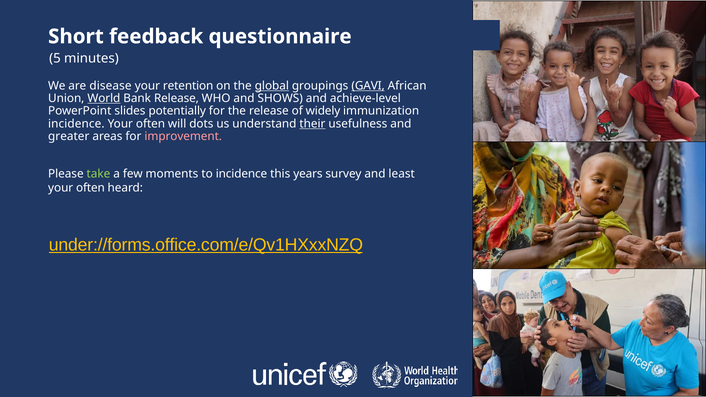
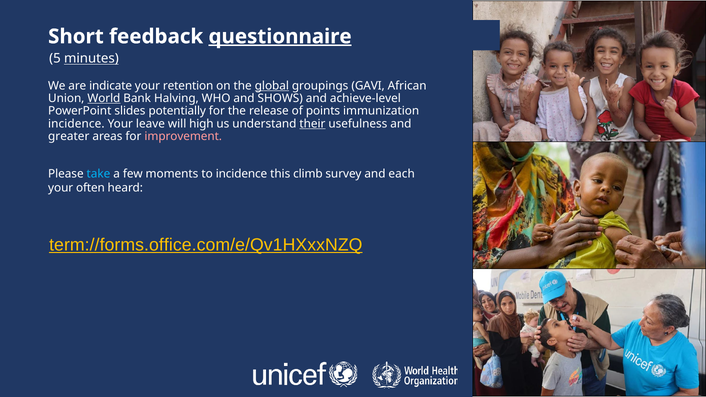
questionnaire underline: none -> present (280, 37)
minutes underline: none -> present (91, 59)
disease: disease -> indicate (111, 86)
GAVI underline: present -> none (368, 86)
Bank Release: Release -> Halving (176, 98)
widely: widely -> points (323, 111)
often: often -> leave (150, 124)
dots: dots -> high (201, 124)
take colour: light green -> light blue (98, 174)
years: years -> climb (308, 174)
least: least -> each (402, 174)
under://forms.office.com/e/Qv1HXxxNZQ: under://forms.office.com/e/Qv1HXxxNZQ -> term://forms.office.com/e/Qv1HXxxNZQ (206, 245)
